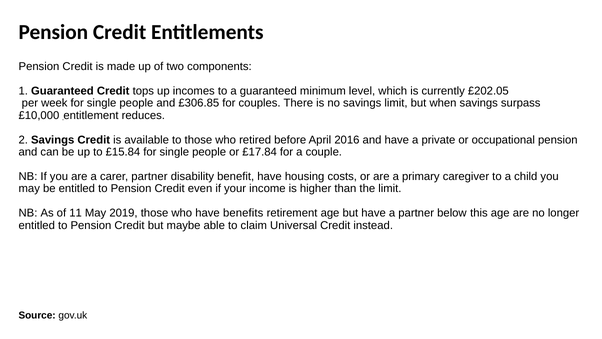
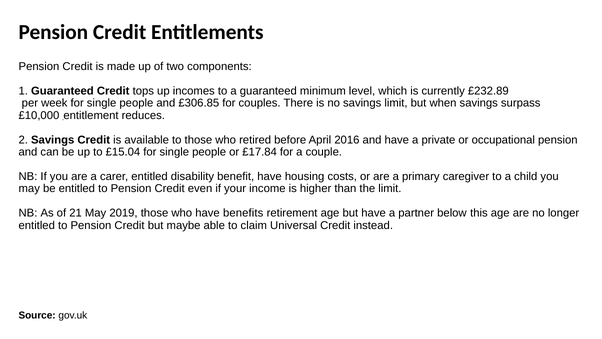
£202.05: £202.05 -> £232.89 (488, 91)
£15.84: £15.84 -> £15.04 (123, 152)
carer partner: partner -> entitled (150, 176)
11: 11 -> 21 (76, 213)
